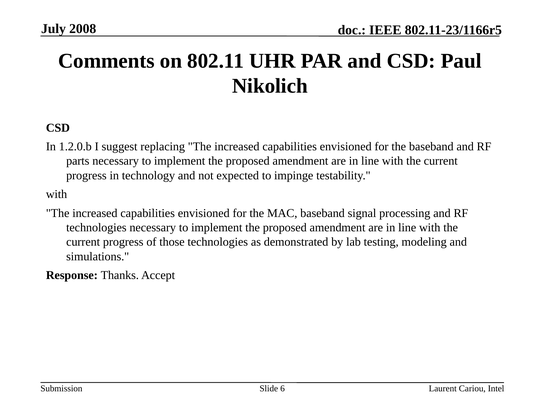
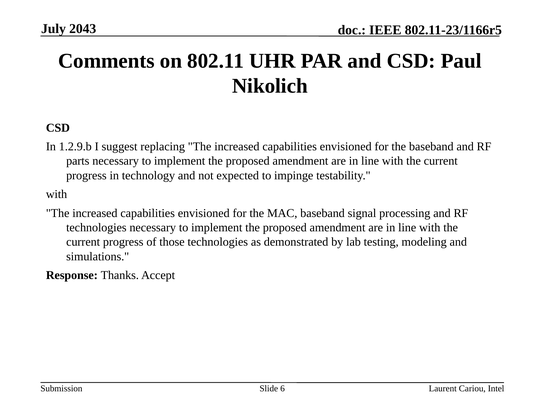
2008: 2008 -> 2043 (83, 29)
1.2.0.b: 1.2.0.b -> 1.2.9.b (75, 147)
